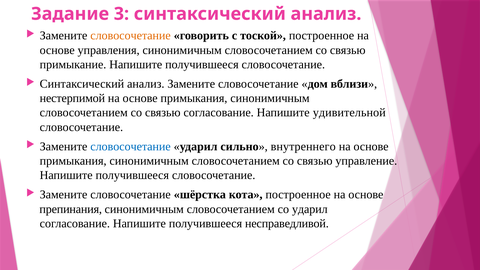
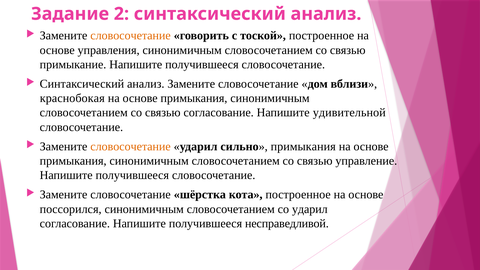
3: 3 -> 2 (121, 14)
нестерпимой: нестерпимой -> краснобокая (72, 98)
словосочетание colour: blue -> orange (131, 147)
сильно внутреннего: внутреннего -> примыкания (303, 147)
препинания: препинания -> поссорился (71, 209)
